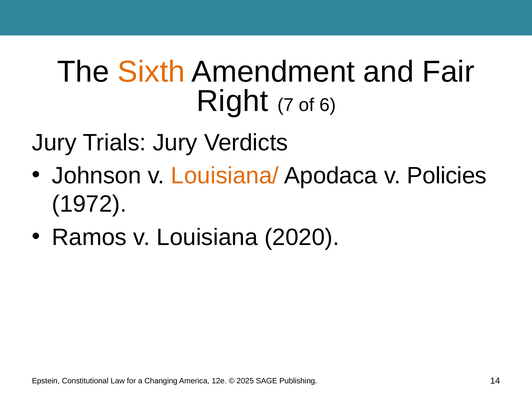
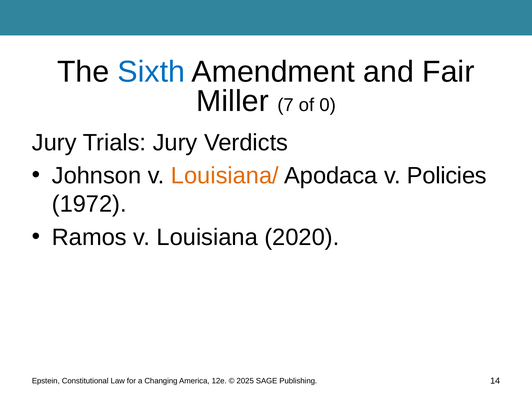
Sixth colour: orange -> blue (151, 72)
Right: Right -> Miller (233, 101)
6: 6 -> 0 (328, 105)
